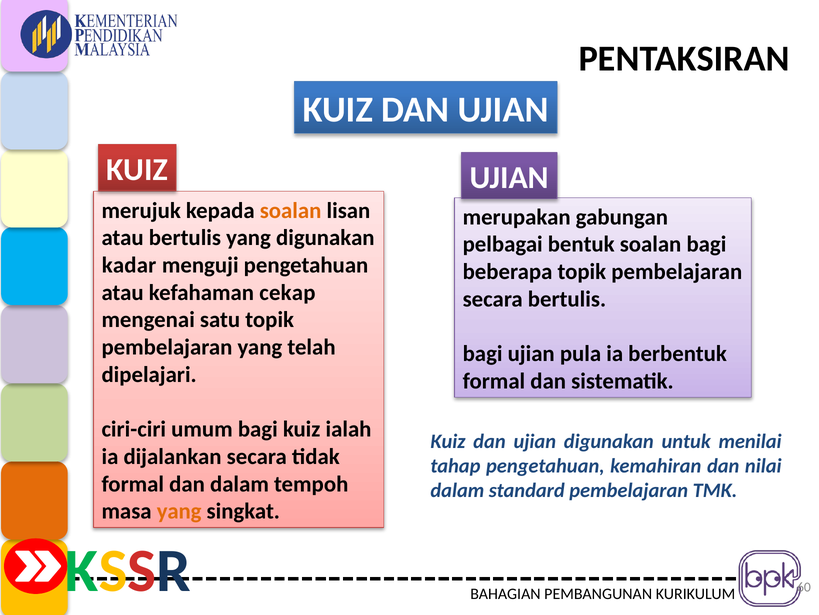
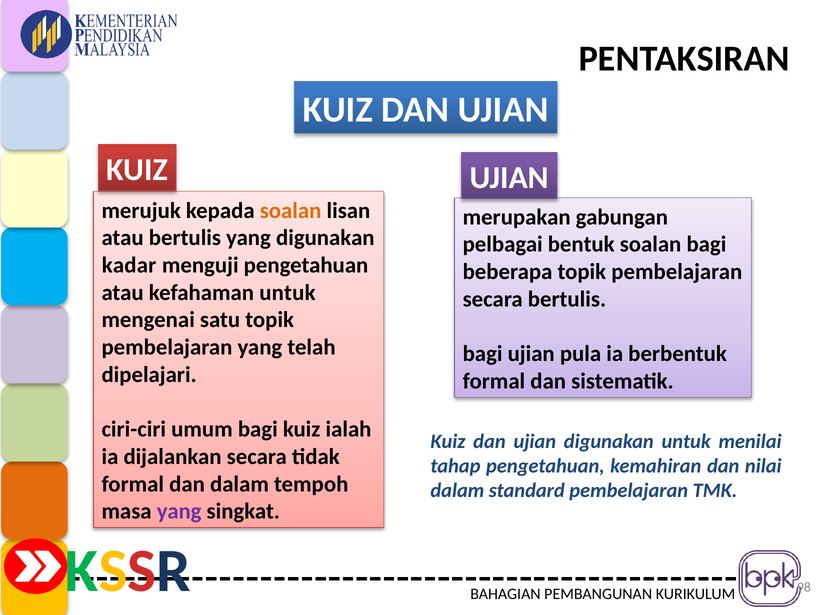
kefahaman cekap: cekap -> untuk (287, 292)
yang colour: orange -> purple (179, 511)
60: 60 -> 98 (804, 586)
